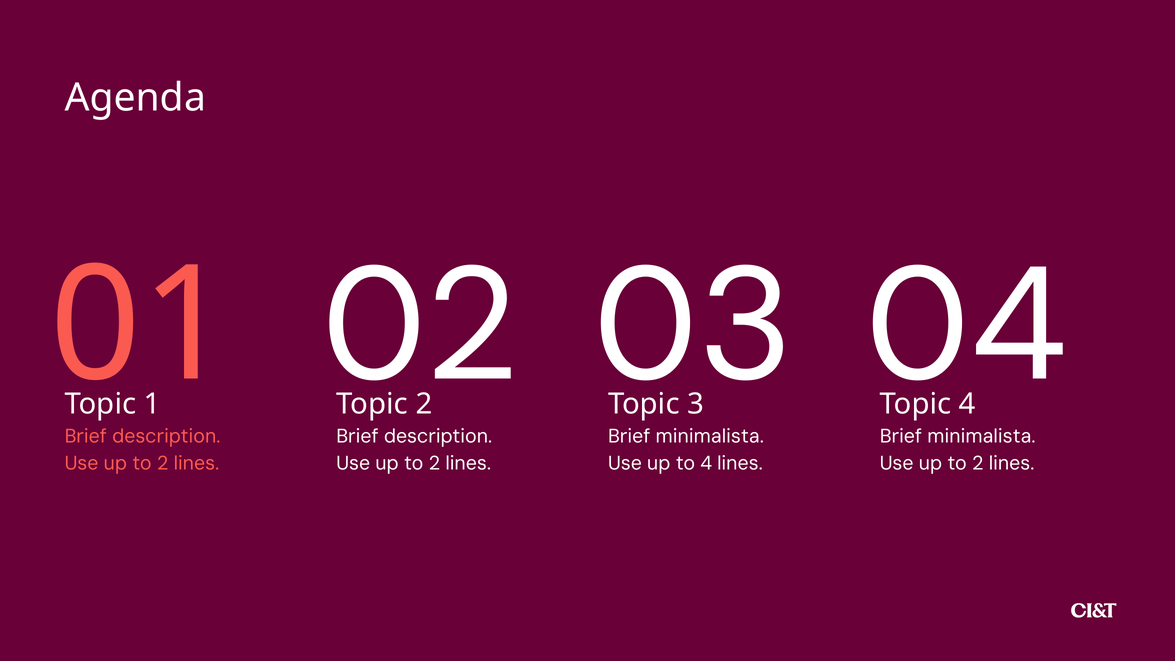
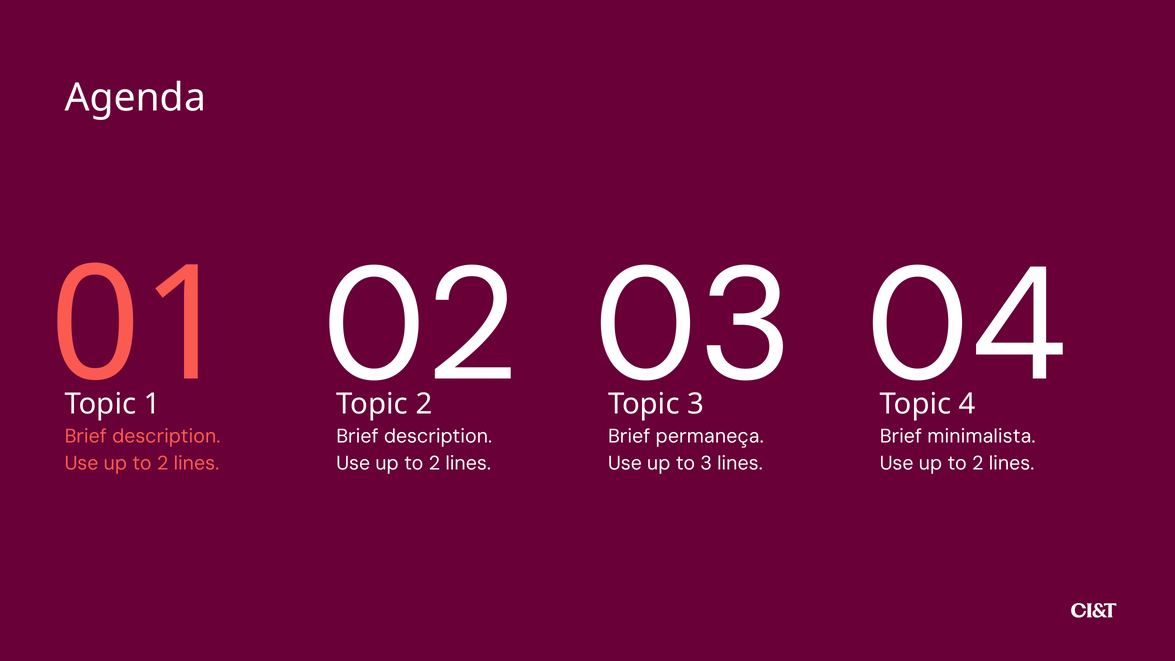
minimalista: minimalista -> permaneça (710, 436)
to 4: 4 -> 3 (706, 463)
